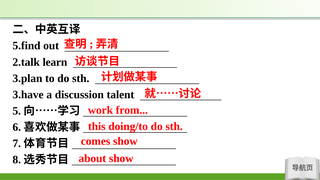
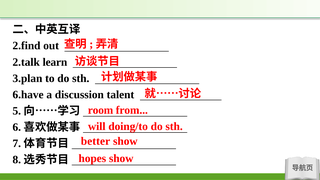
5.find: 5.find -> 2.find (26, 46)
3.have: 3.have -> 6.have (28, 95)
work: work -> room (101, 110)
this: this -> will (97, 126)
comes: comes -> better (95, 141)
about: about -> hopes (92, 158)
